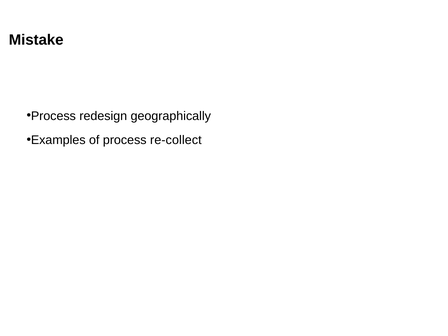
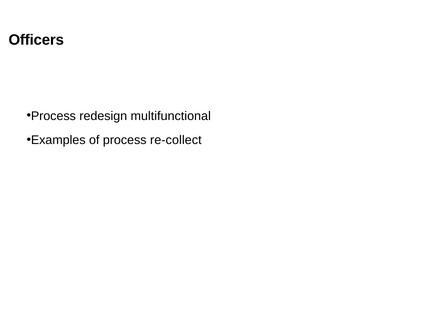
Mistake: Mistake -> Officers (36, 40)
geographically: geographically -> multifunctional (171, 116)
